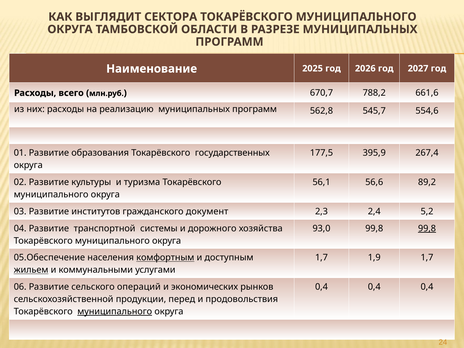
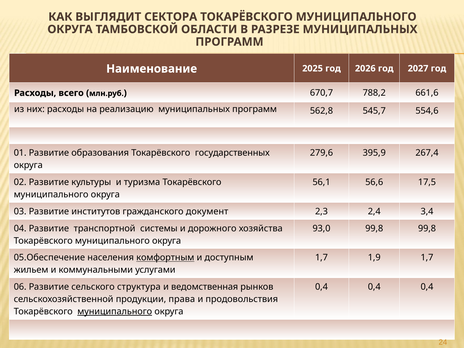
177,5: 177,5 -> 279,6 (321, 153)
89,2: 89,2 -> 17,5 (427, 182)
5,2: 5,2 -> 3,4 (427, 211)
99,8 underline: present -> none (427, 228)
жильем underline: present -> none (31, 270)
операций: операций -> структура (139, 287)
экономических: экономических -> ведомственная (205, 287)
перед: перед -> права (182, 299)
